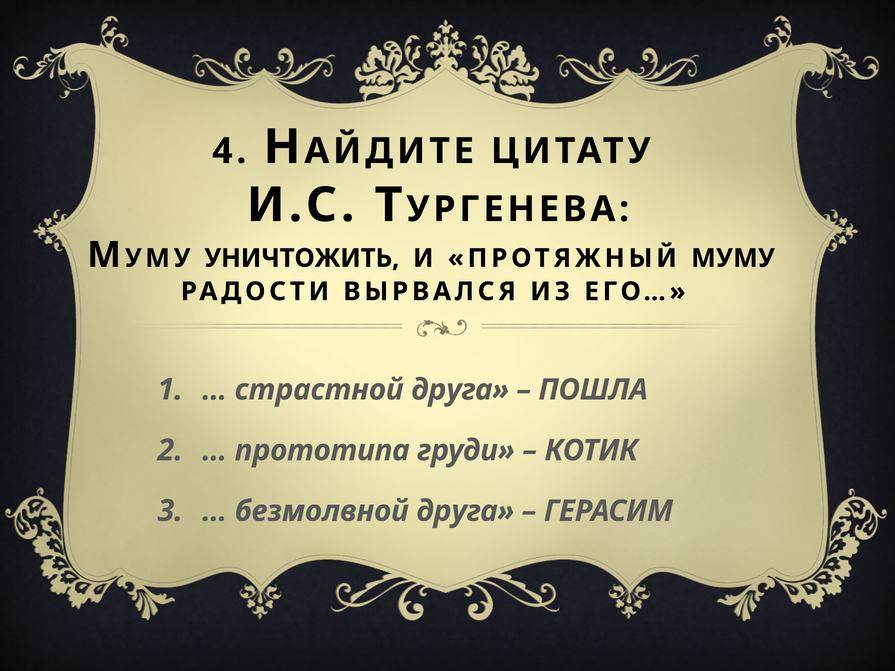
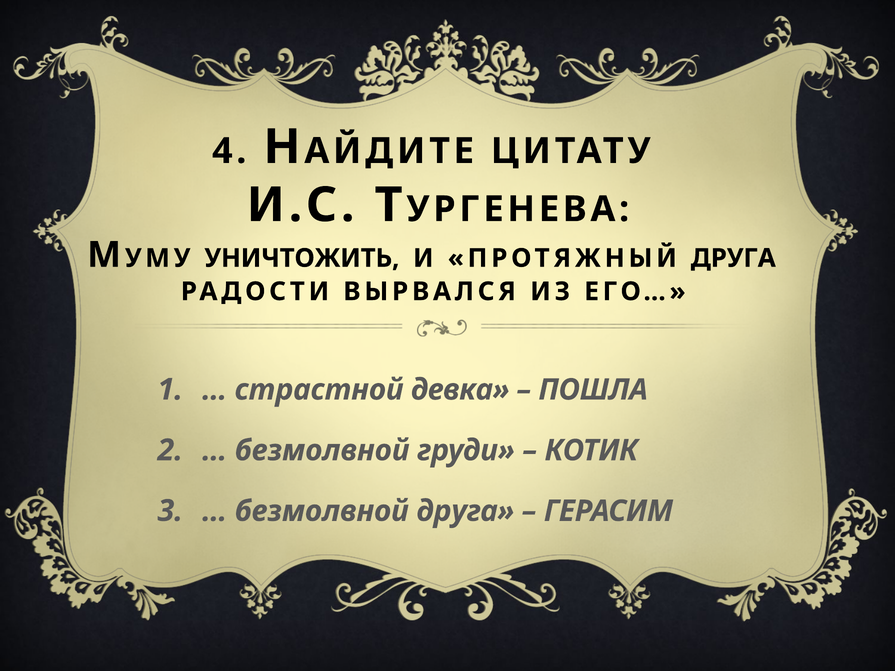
ПРОТЯЖНЫЙ МУМУ: МУМУ -> ДРУГА (733, 258)
страстной друга: друга -> девка (460, 390)
прототипа: прототипа -> безмолвной (322, 451)
